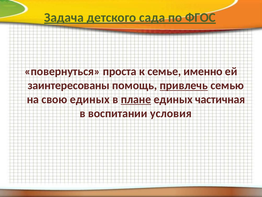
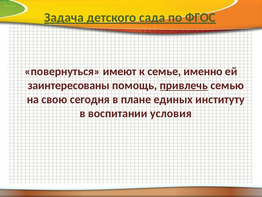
проста: проста -> имеют (120, 71)
свою единых: единых -> сегодня (90, 99)
плане underline: present -> none (136, 99)
частичная: частичная -> институту (220, 99)
